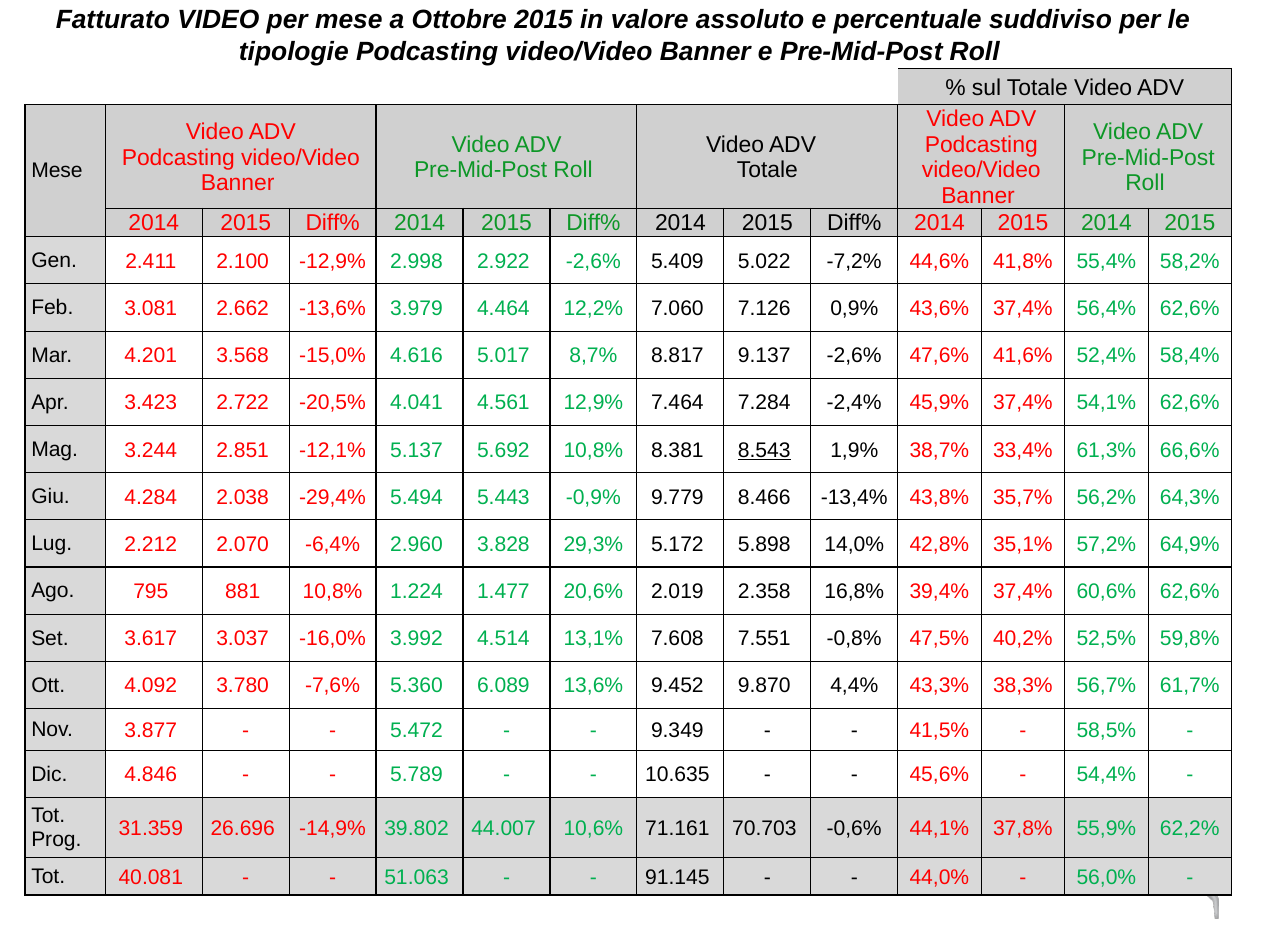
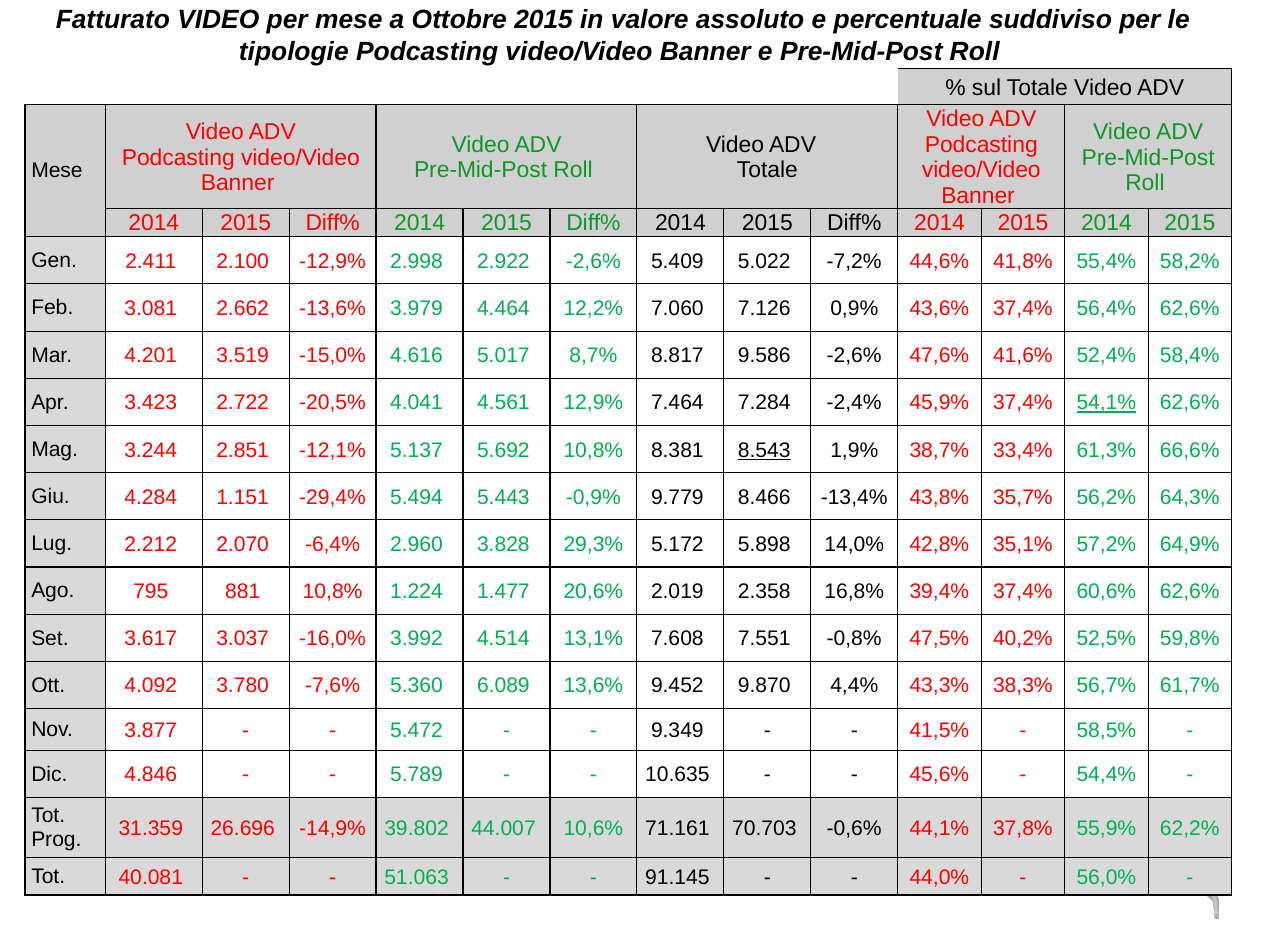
3.568: 3.568 -> 3.519 (243, 356)
9.137: 9.137 -> 9.586 (764, 356)
54,1% underline: none -> present (1106, 403)
2.038: 2.038 -> 1.151 (243, 497)
